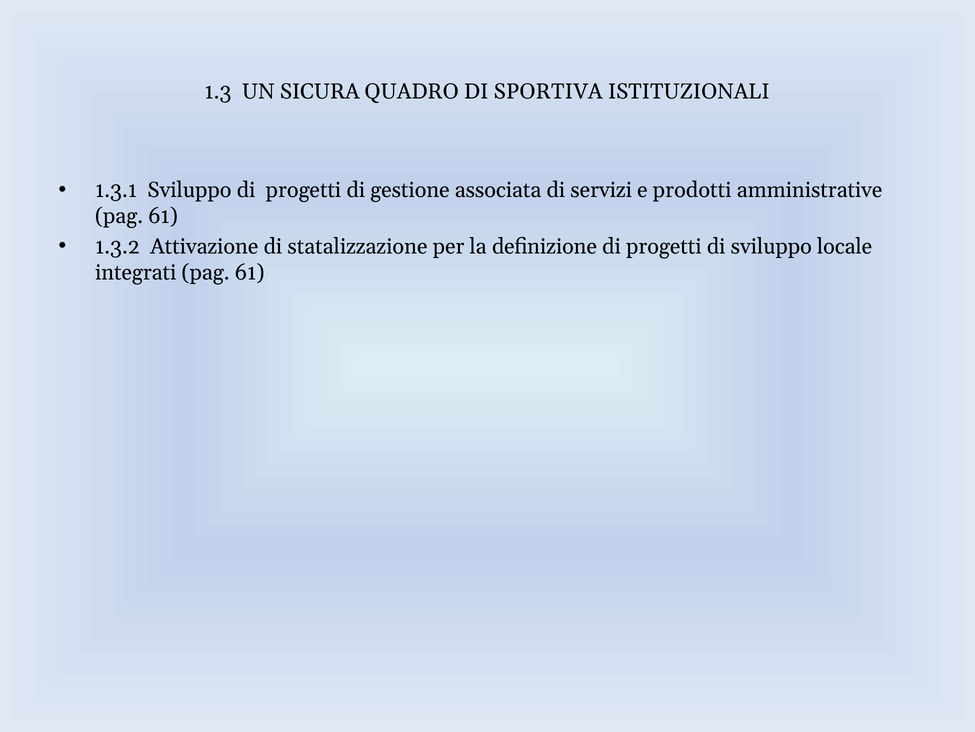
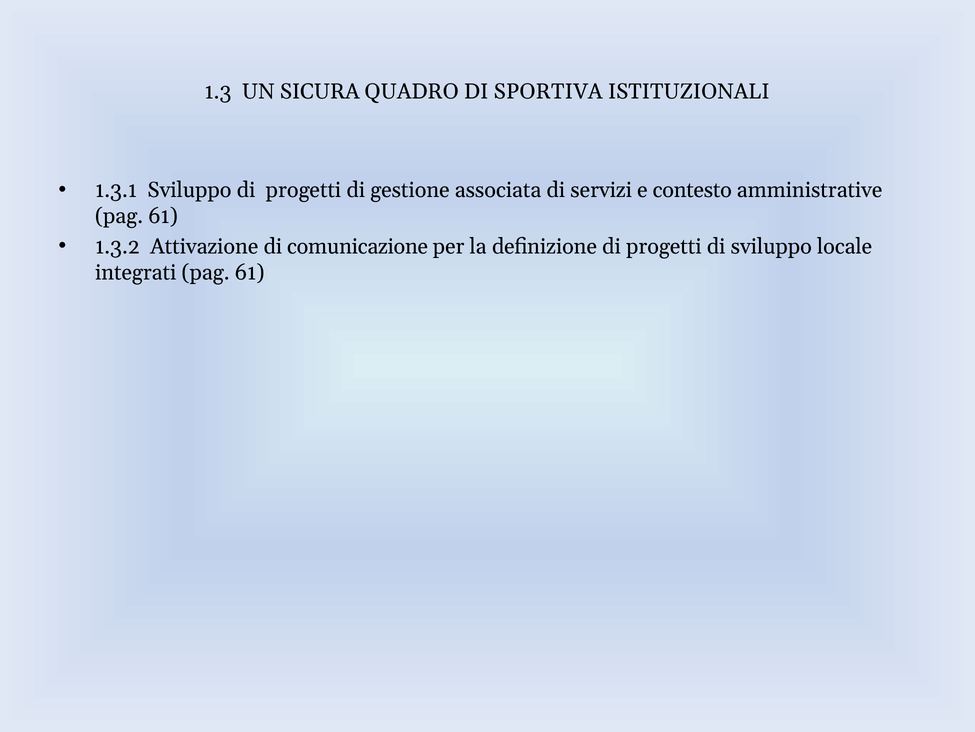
prodotti: prodotti -> contesto (692, 190)
statalizzazione: statalizzazione -> comunicazione (358, 246)
